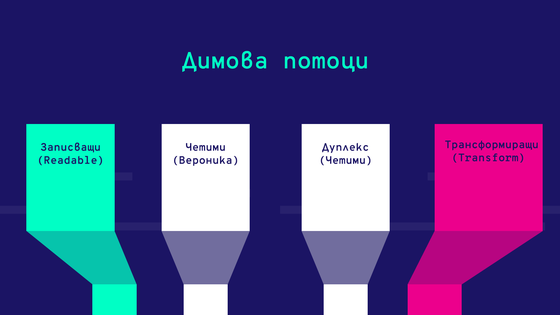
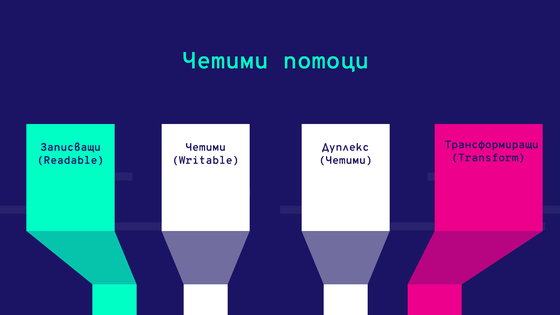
Димова: Димова -> Четими (225, 61)
Вероника: Вероника -> Writable (206, 160)
